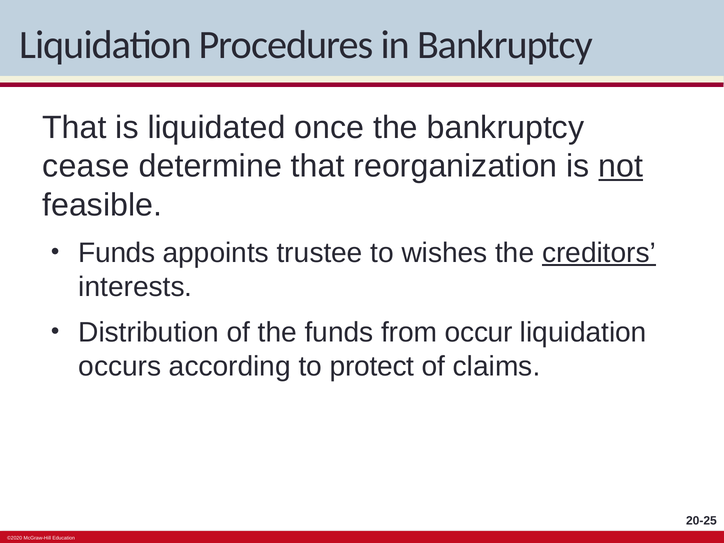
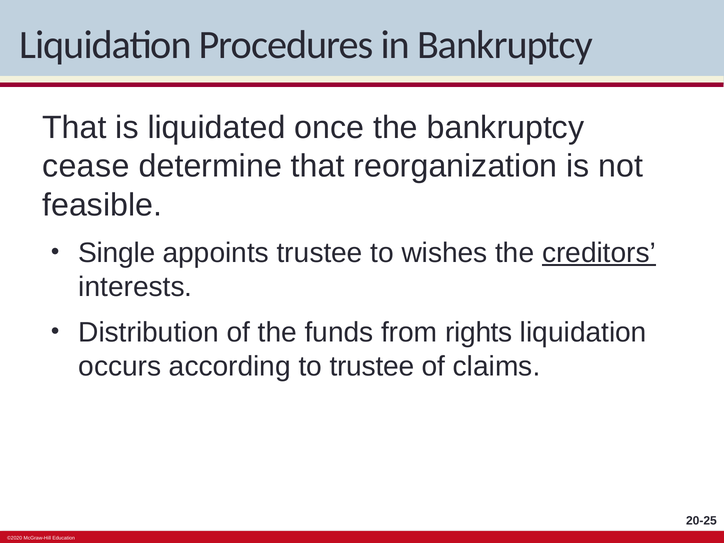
not underline: present -> none (621, 166)
Funds: Funds -> Single (117, 253)
occur: occur -> rights (479, 333)
to protect: protect -> trustee (372, 366)
